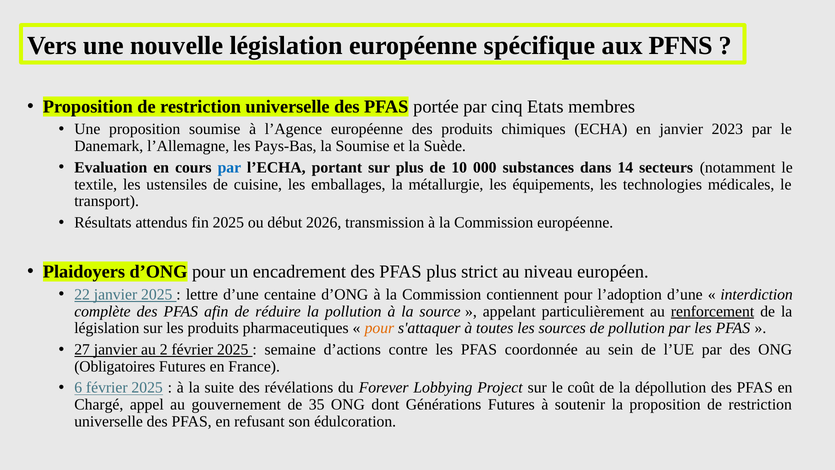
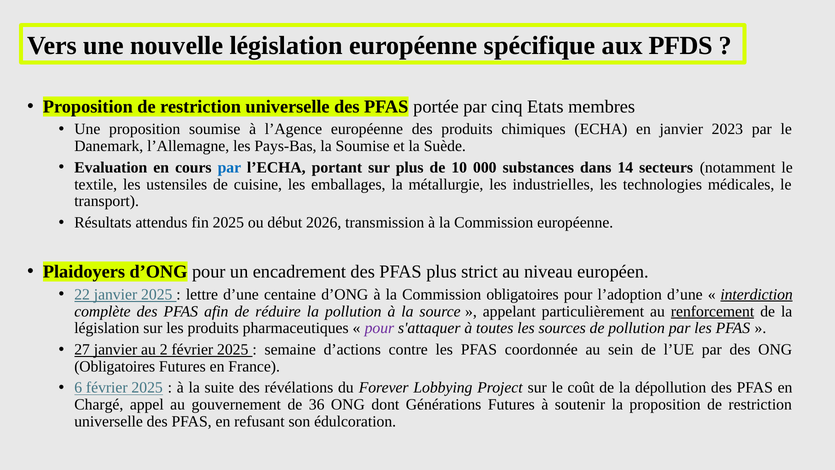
PFNS: PFNS -> PFDS (681, 46)
équipements: équipements -> industrielles (553, 184)
Commission contiennent: contiennent -> obligatoires (523, 294)
interdiction underline: none -> present (757, 294)
pour colour: orange -> purple (379, 328)
35: 35 -> 36 (317, 404)
